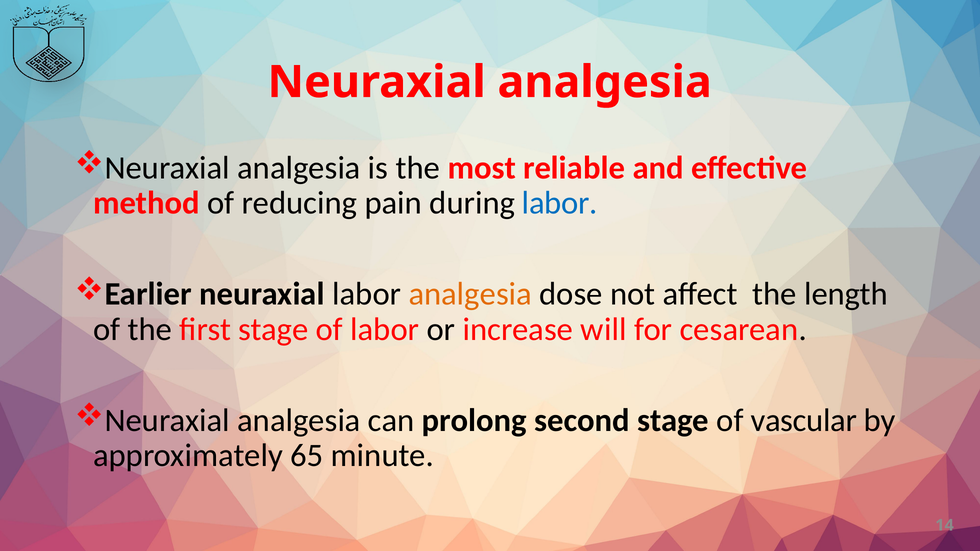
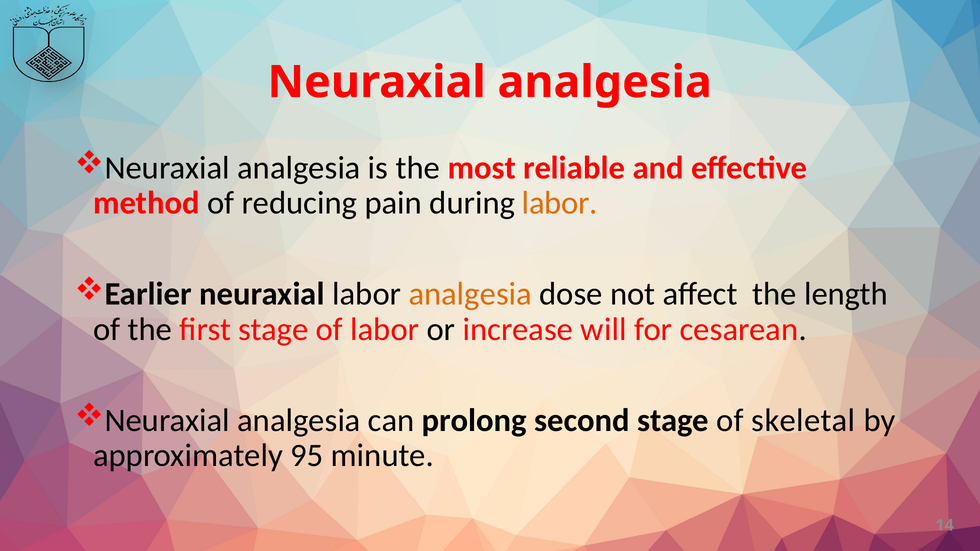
labor colour: blue -> orange (560, 203)
vascular: vascular -> skeletal (803, 420)
65: 65 -> 95 (307, 456)
